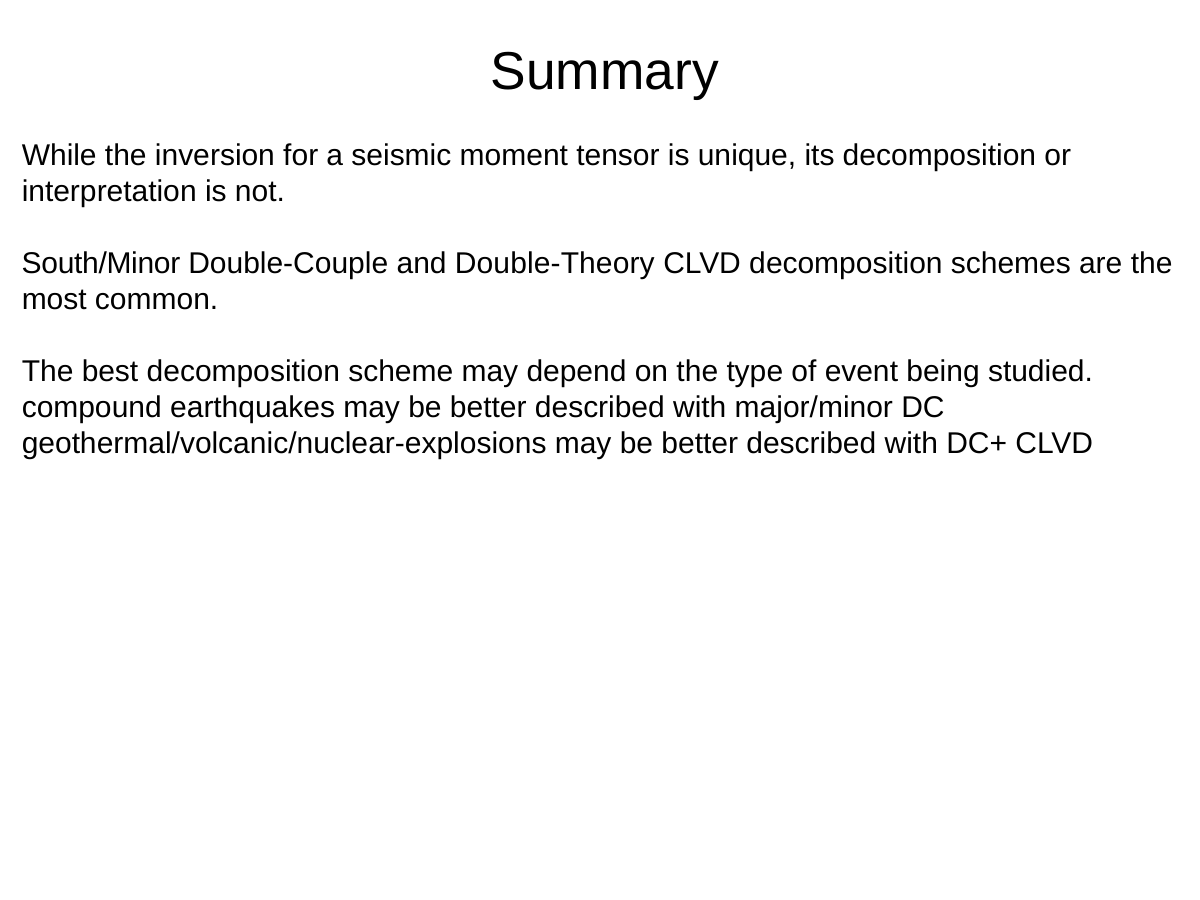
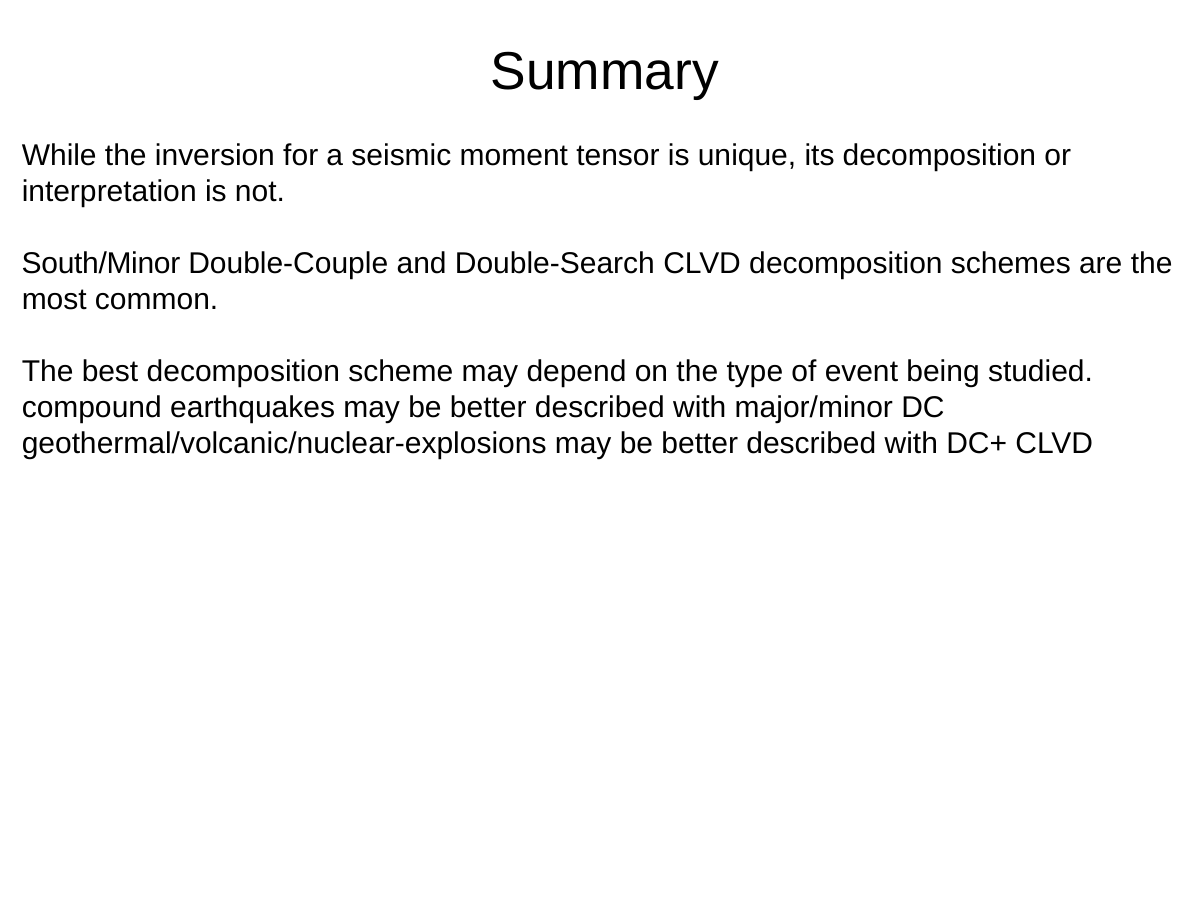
Double-Theory: Double-Theory -> Double-Search (555, 264)
